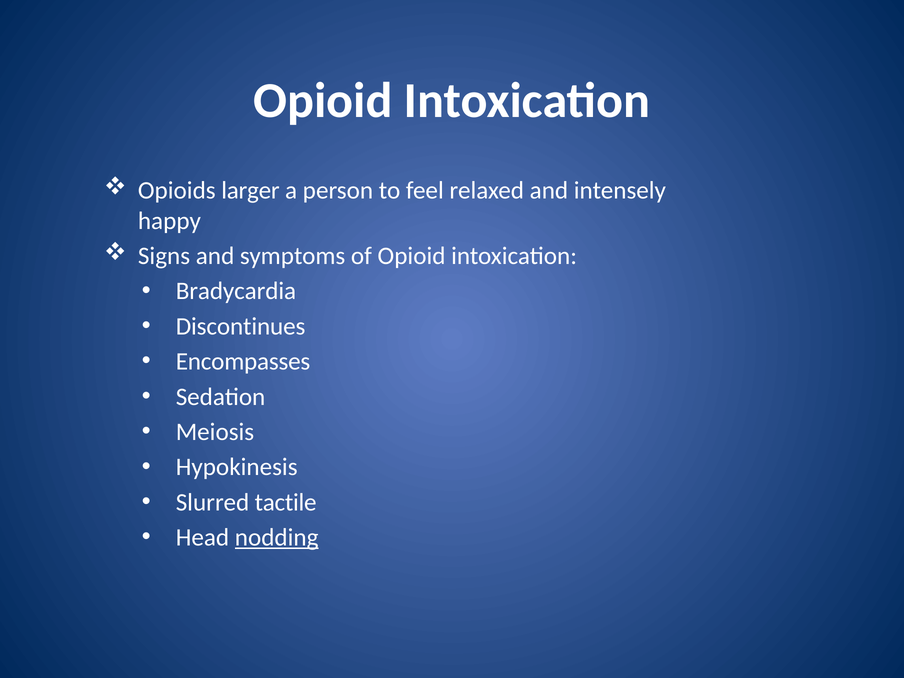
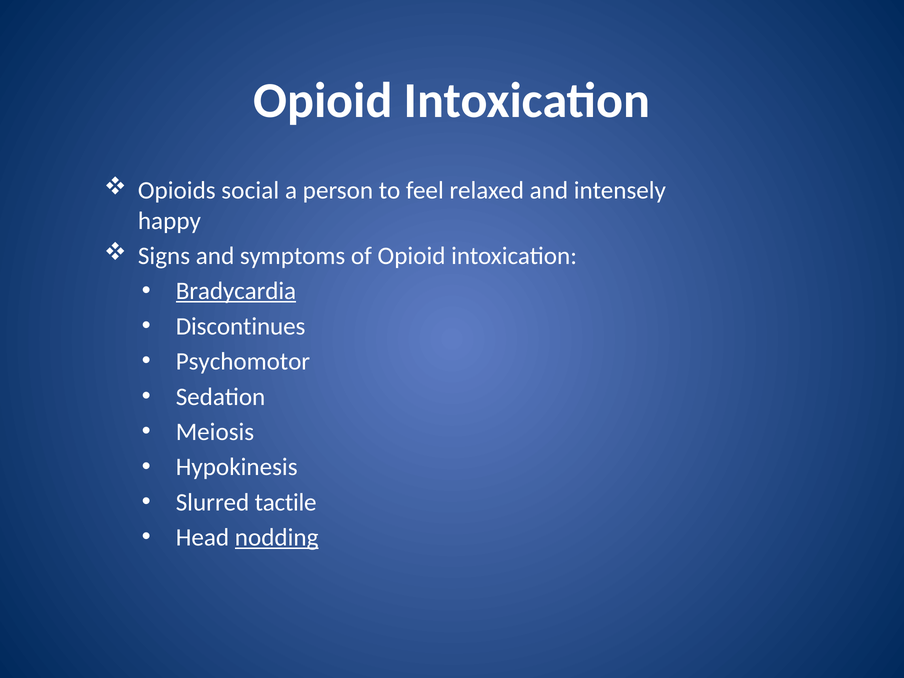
larger: larger -> social (250, 191)
Bradycardia underline: none -> present (236, 291)
Encompasses: Encompasses -> Psychomotor (243, 362)
